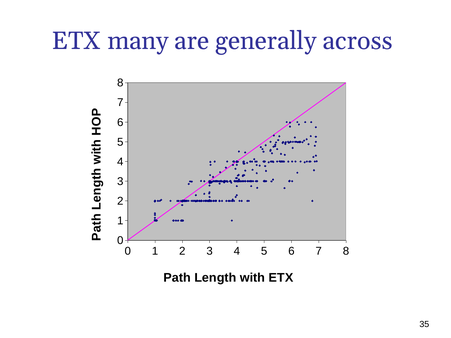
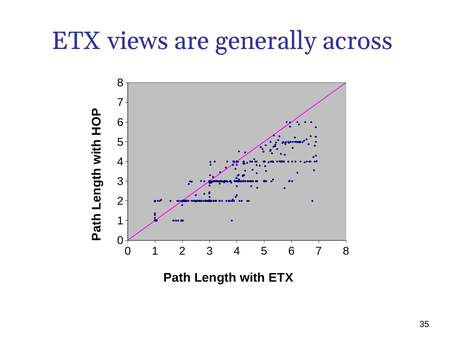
many: many -> views (138, 41)
